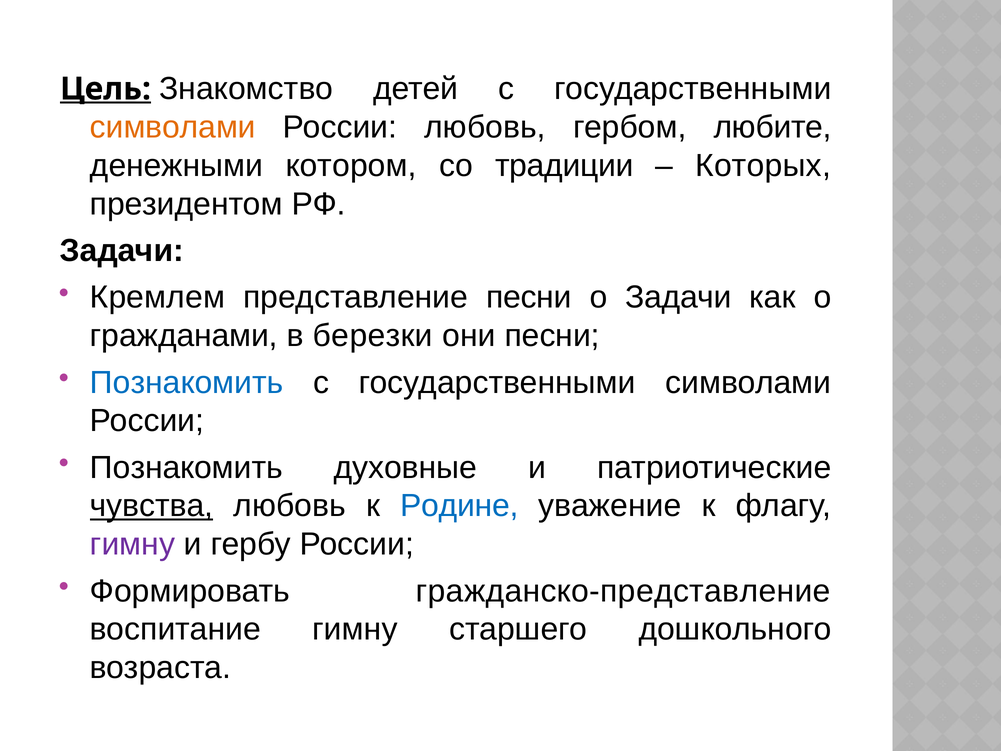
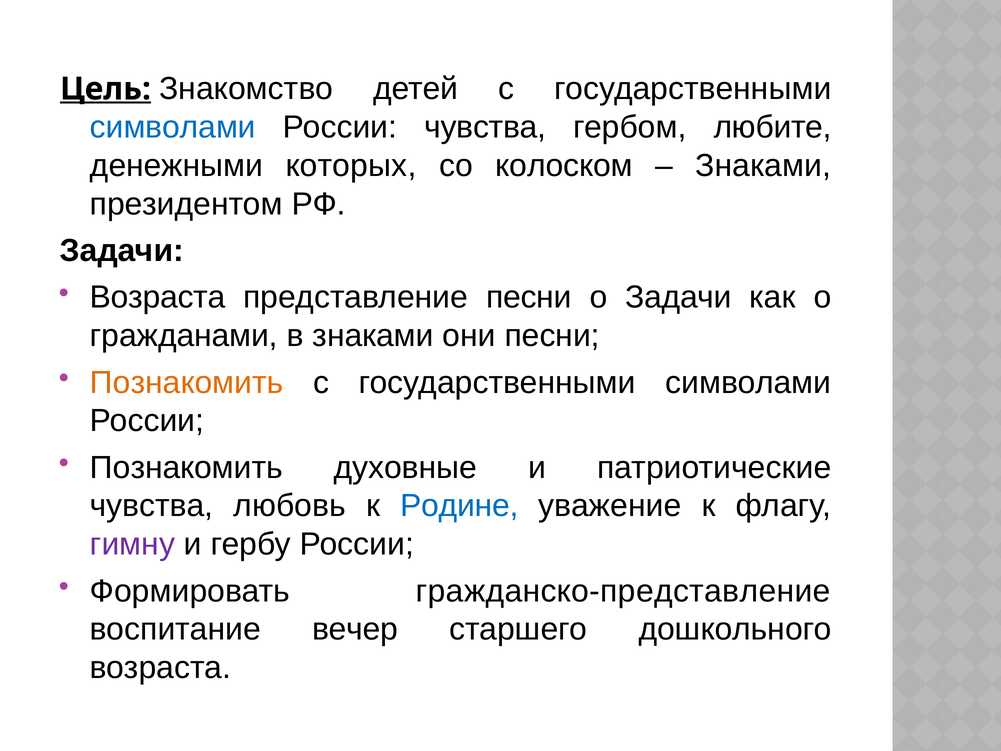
символами colour: orange -> blue (173, 127)
России любовь: любовь -> чувства (485, 127)
котором: котором -> которых (351, 166)
традиции: традиции -> колоском (564, 166)
Которых: Которых -> Знаками (763, 166)
Кремлем: Кремлем -> Возраста (158, 297)
в березки: березки -> знаками (373, 336)
Познакомить colour: blue -> orange (187, 382)
чувства underline: present -> none (152, 506)
воспитание гимну: гимну -> вечер (355, 629)
